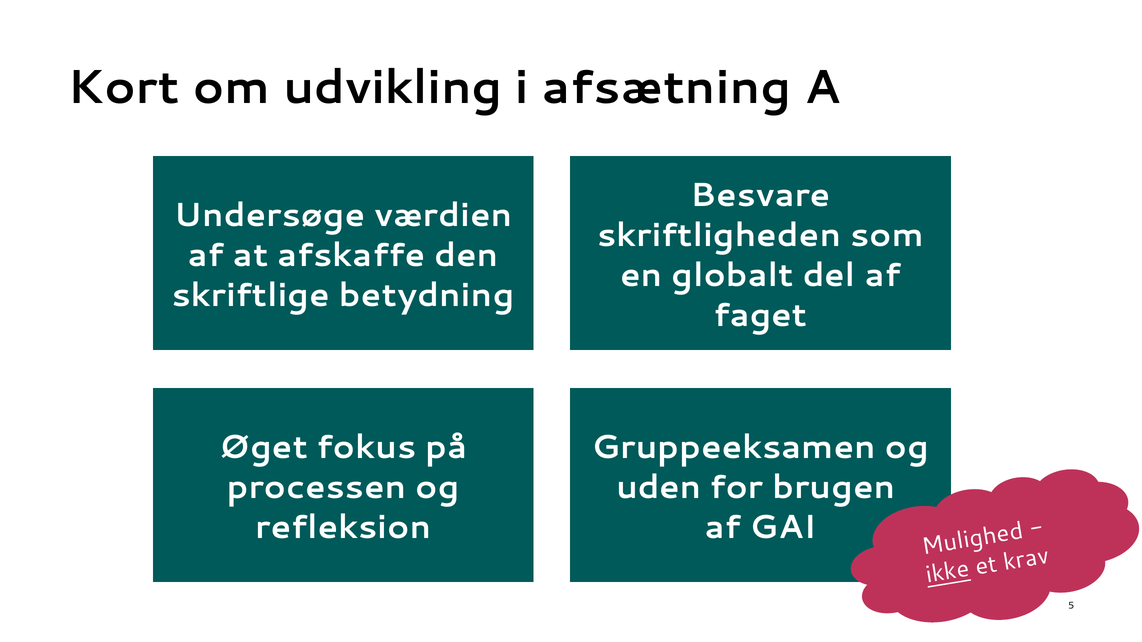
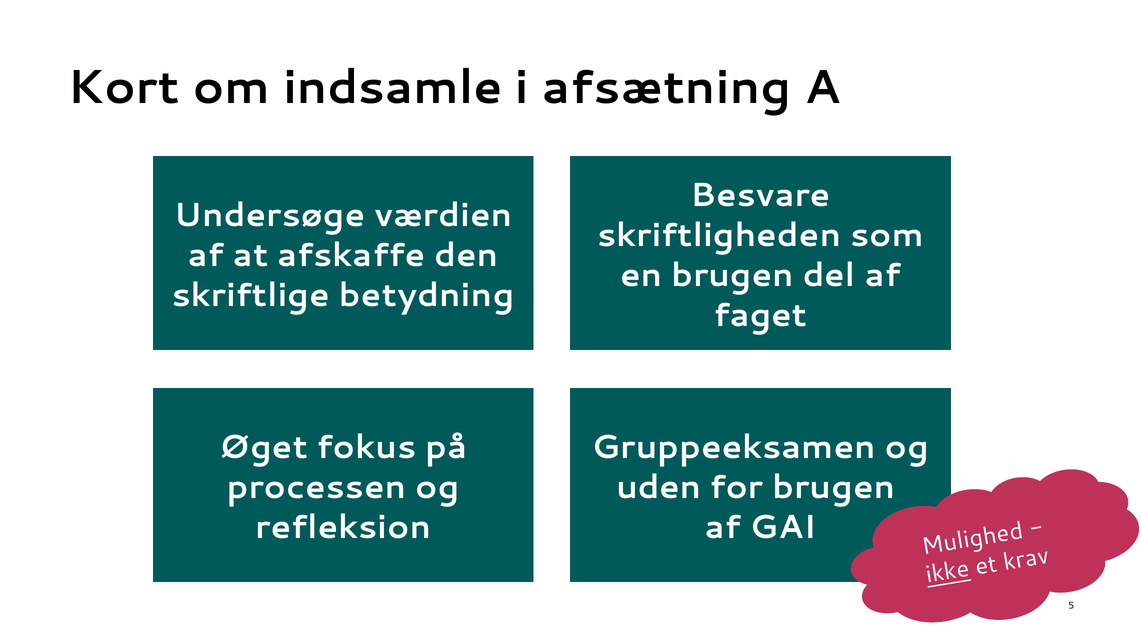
udvikling: udvikling -> indsamle (393, 88)
en globalt: globalt -> brugen (732, 275)
